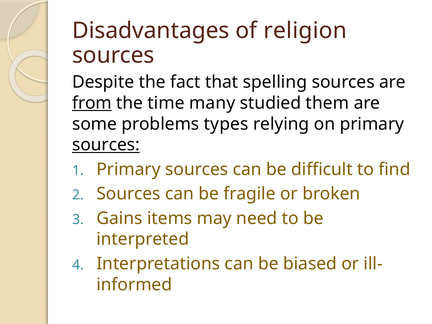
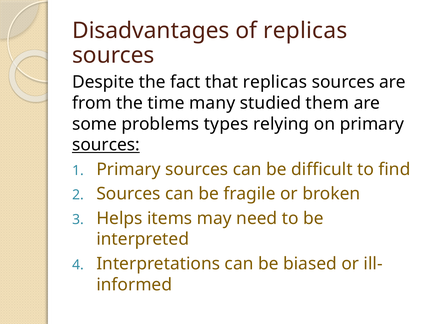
of religion: religion -> replicas (305, 31)
that spelling: spelling -> replicas (275, 82)
from underline: present -> none (92, 103)
Gains: Gains -> Helps (119, 218)
